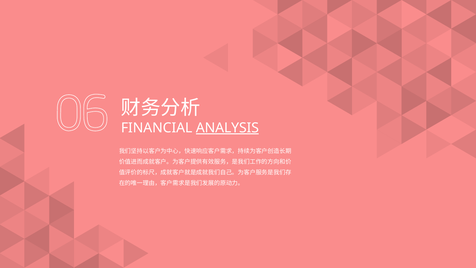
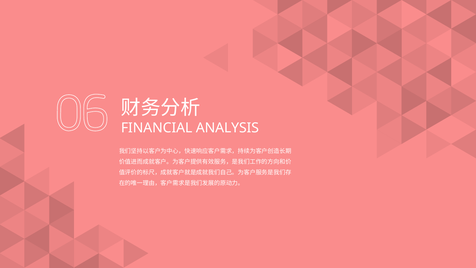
ANALYSIS underline: present -> none (227, 128)
